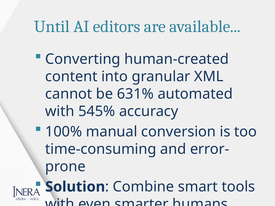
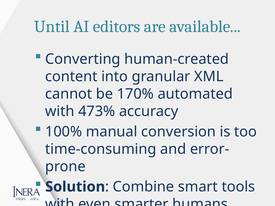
631%: 631% -> 170% (135, 94)
545%: 545% -> 473% (97, 111)
